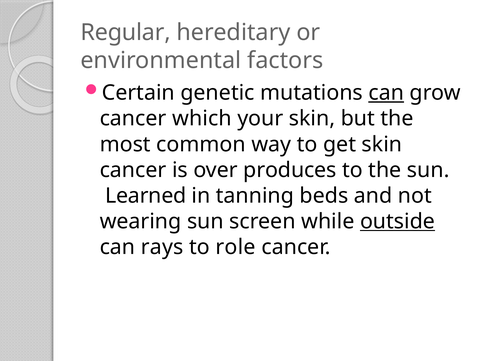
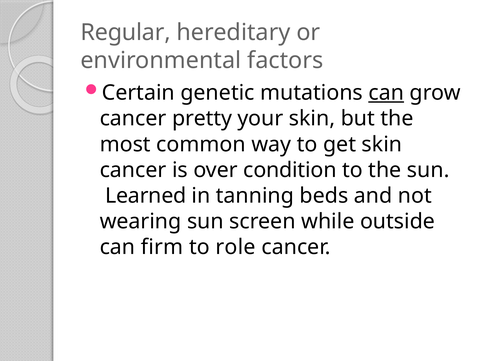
which: which -> pretty (202, 119)
produces: produces -> condition (290, 170)
outside underline: present -> none (398, 222)
rays: rays -> firm (162, 247)
